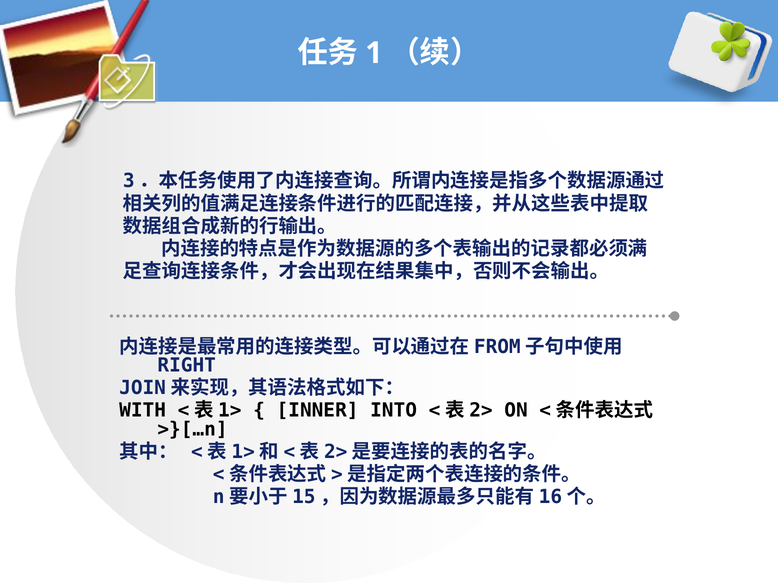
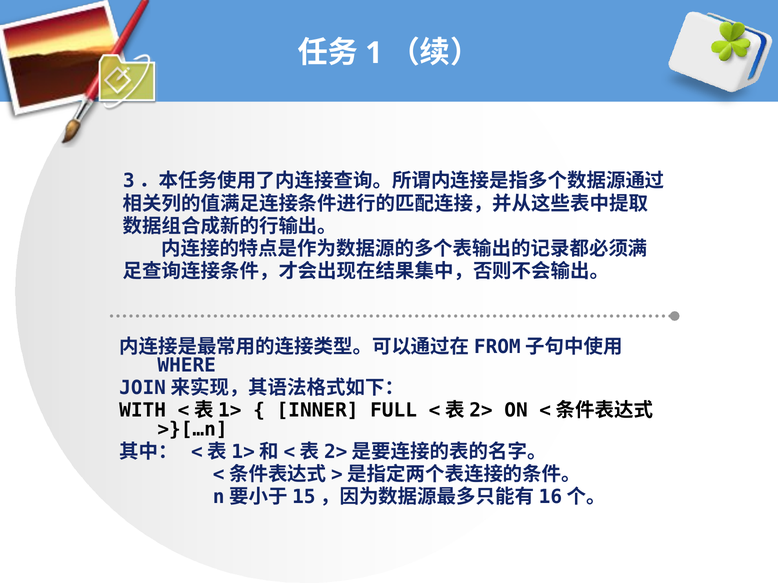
RIGHT: RIGHT -> WHERE (187, 366)
INTO: INTO -> FULL (394, 411)
